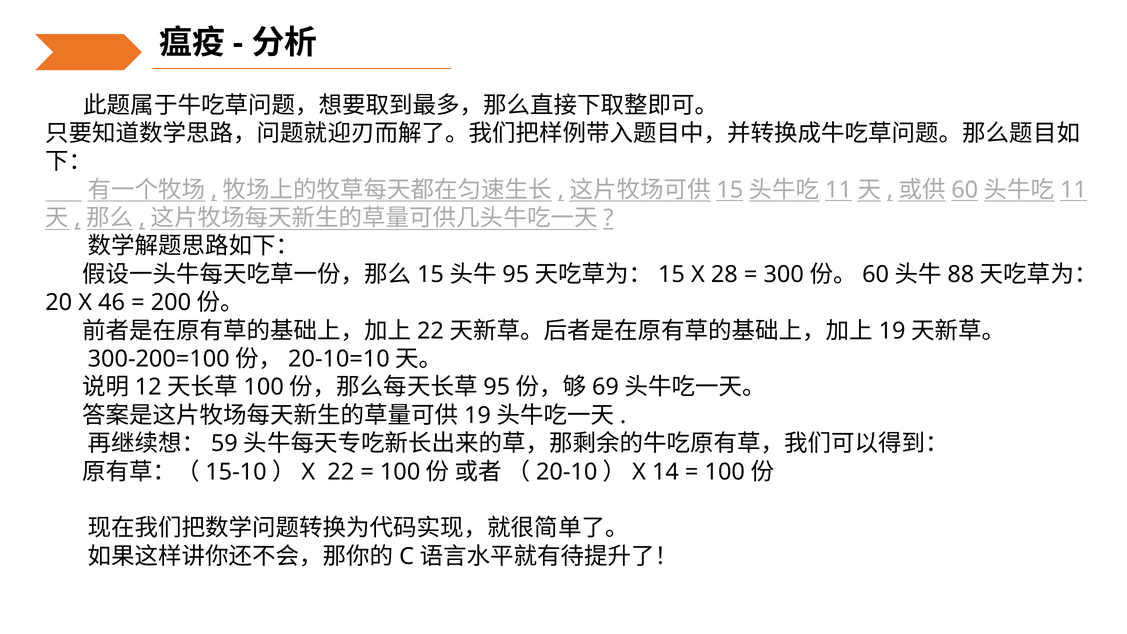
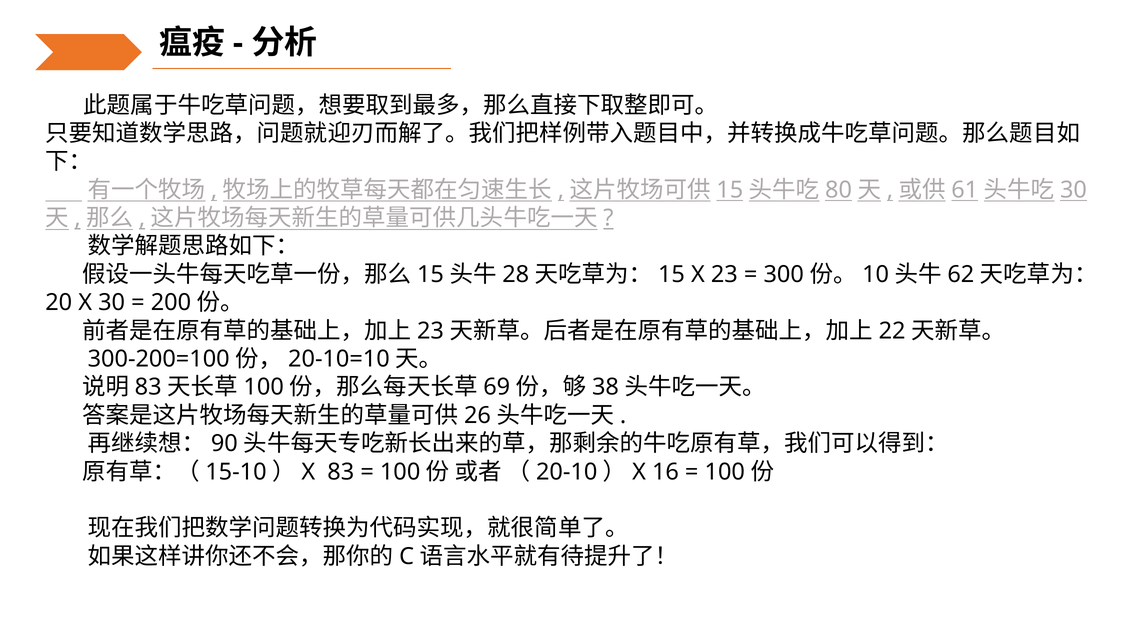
11: 11 -> 80 (839, 190)
60: 60 -> 61 (965, 190)
11: 11 -> 30 (1073, 190)
95: 95 -> 28 (516, 274)
X 28: 28 -> 23 (724, 274)
60: 60 -> 10 (876, 274)
88: 88 -> 62 (961, 274)
X 46: 46 -> 30 (112, 303)
22: 22 -> 23 (430, 331)
19: 19 -> 22 (892, 331)
12: 12 -> 83 (148, 387)
95: 95 -> 69 (497, 387)
69: 69 -> 38 (605, 387)
19: 19 -> 26 (478, 415)
59: 59 -> 90 (224, 444)
X 22: 22 -> 83 (341, 472)
14: 14 -> 16 (665, 472)
